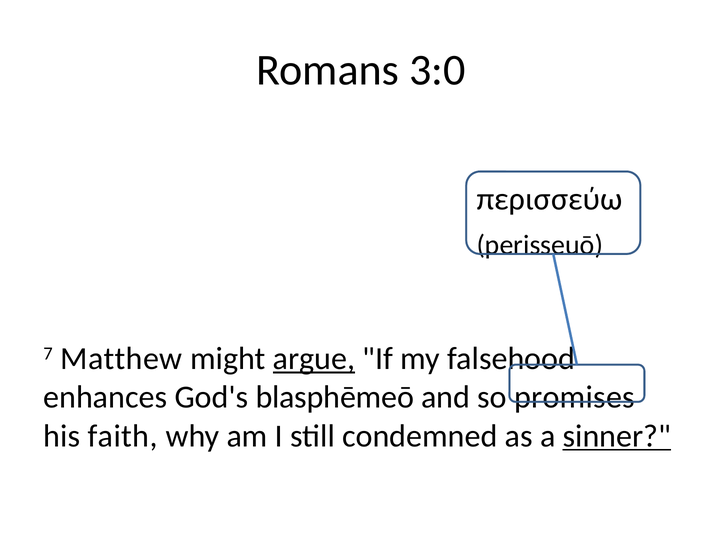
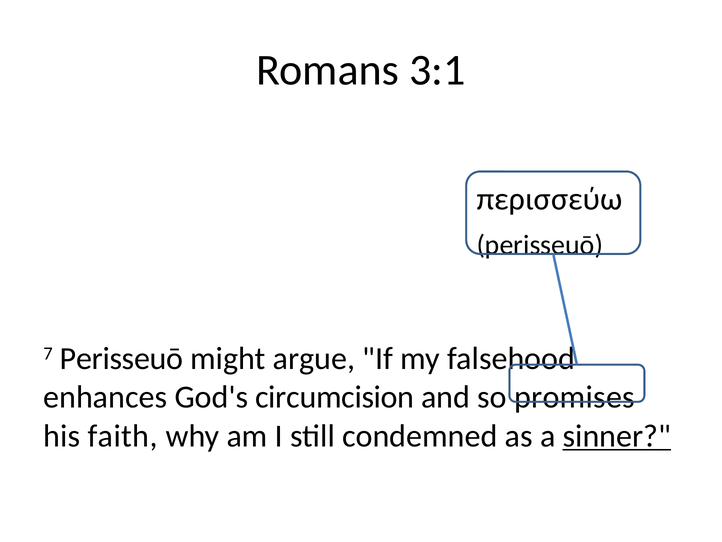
3:0: 3:0 -> 3:1 (437, 70)
7 Matthew: Matthew -> Perisseuō (122, 358)
argue underline: present -> none (314, 358)
blasphēmeō: blasphēmeō -> circumcision (335, 397)
